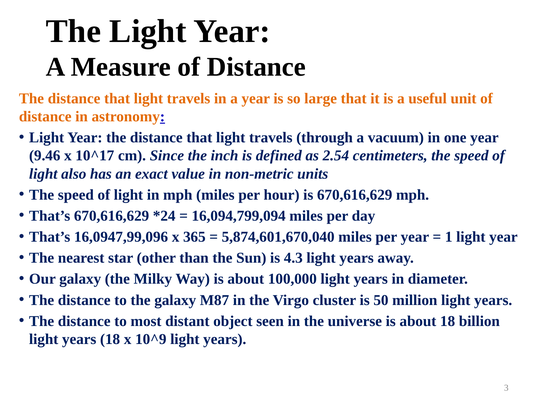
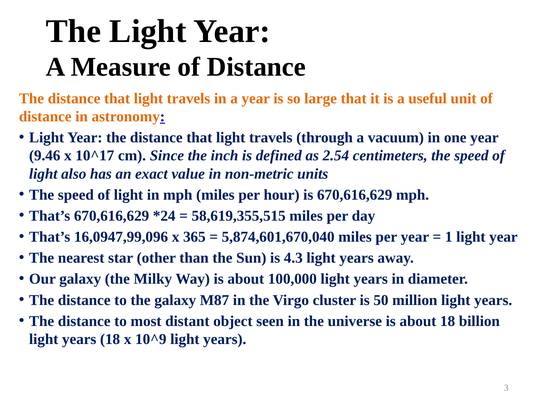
16,094,799,094: 16,094,799,094 -> 58,619,355,515 (239, 216)
